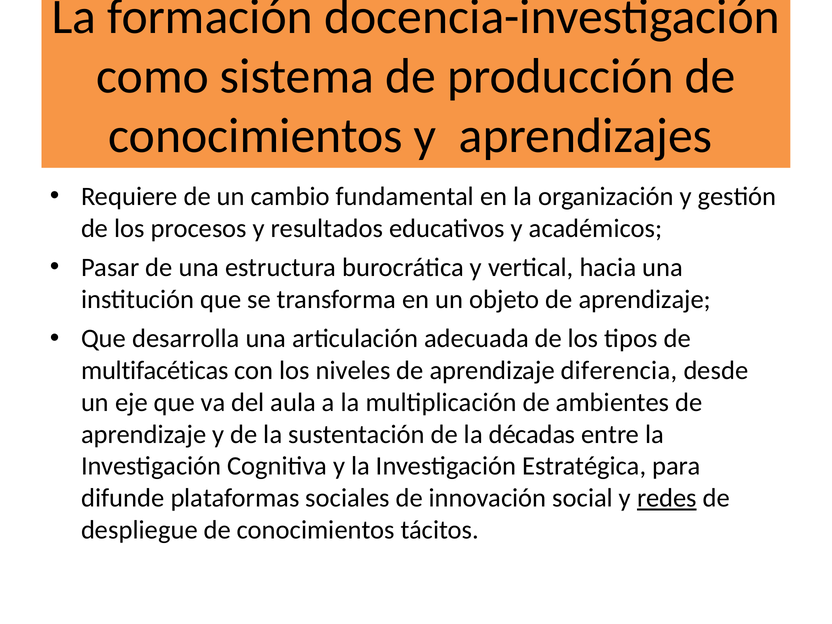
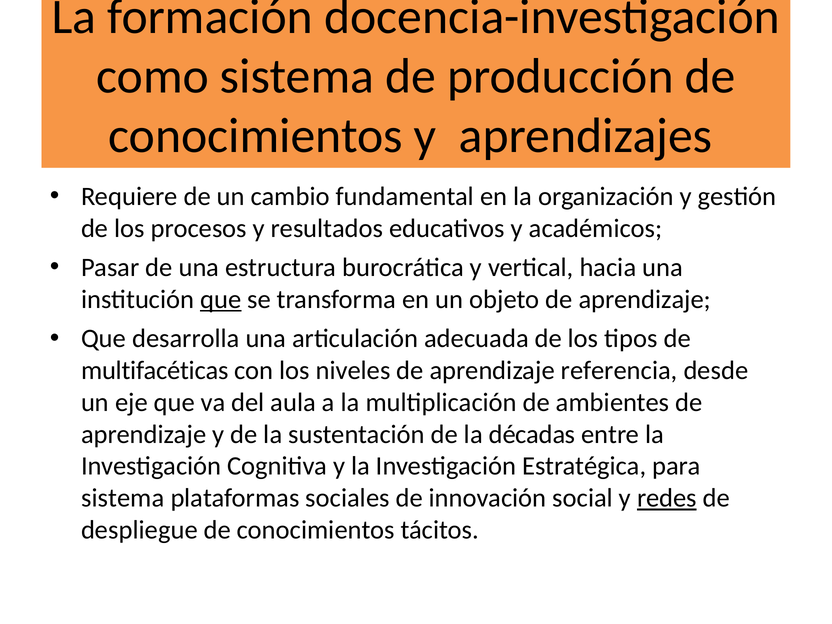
que underline: none -> present (221, 299)
diferencia: diferencia -> referencia (619, 371)
difunde: difunde -> sistema (123, 498)
